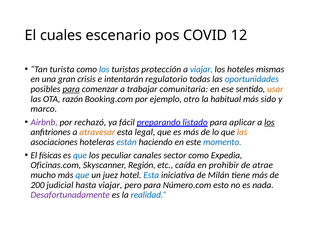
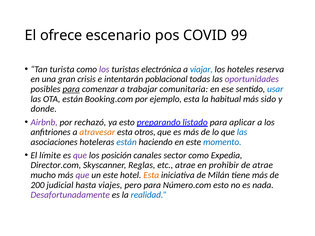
cuales: cuales -> ofrece (61, 35)
12: 12 -> 99 (239, 35)
los colour: blue -> purple (104, 69)
protección: protección -> electrónica (161, 69)
mismas: mismas -> reserva (270, 69)
regulatorio: regulatorio -> poblacional (166, 79)
oportunidades colour: blue -> purple (252, 79)
usar colour: orange -> blue (275, 89)
OTA razón: razón -> están (73, 99)
ejemplo otro: otro -> esta (192, 99)
marco: marco -> donde (44, 109)
ya fácil: fácil -> esto (127, 122)
los underline: present -> none (269, 122)
legal: legal -> otros (145, 132)
las colour: orange -> blue (242, 132)
físicas: físicas -> límite (50, 155)
que colour: blue -> purple (80, 155)
peculiar: peculiar -> posición (116, 155)
Oficinas.com: Oficinas.com -> Director.com (56, 165)
Región: Región -> Reglas (142, 165)
etc caída: caída -> atrae (185, 165)
que colour: blue -> purple (82, 175)
un juez: juez -> este (111, 175)
Esta colour: blue -> orange (151, 175)
hasta viajar: viajar -> viajes (110, 185)
